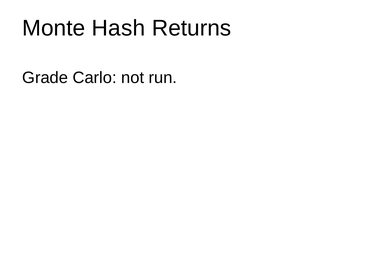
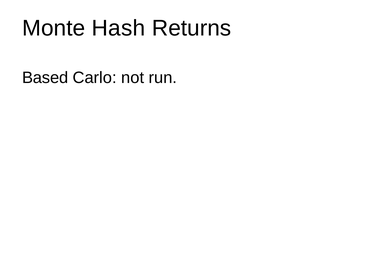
Grade: Grade -> Based (45, 78)
